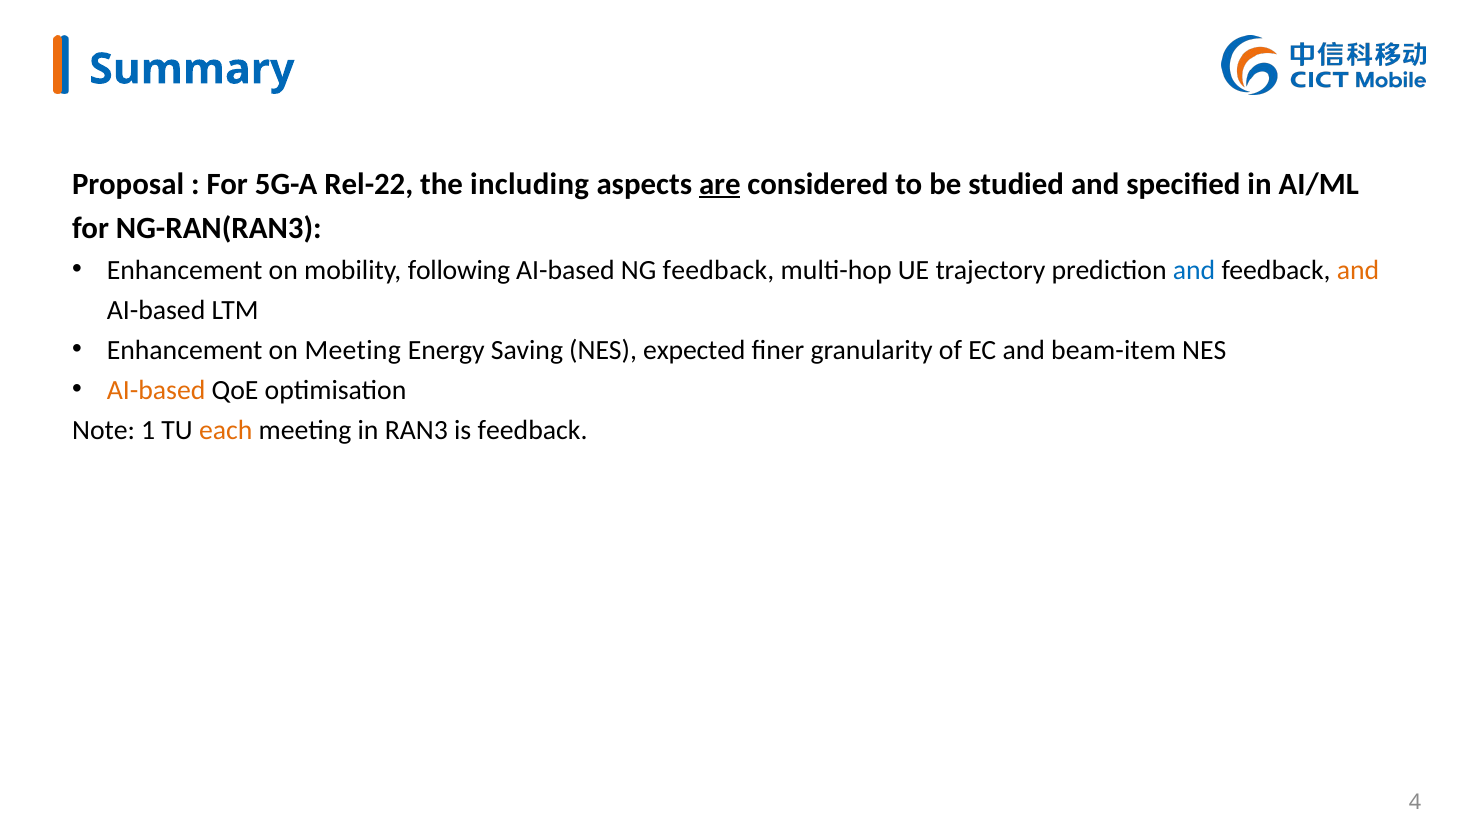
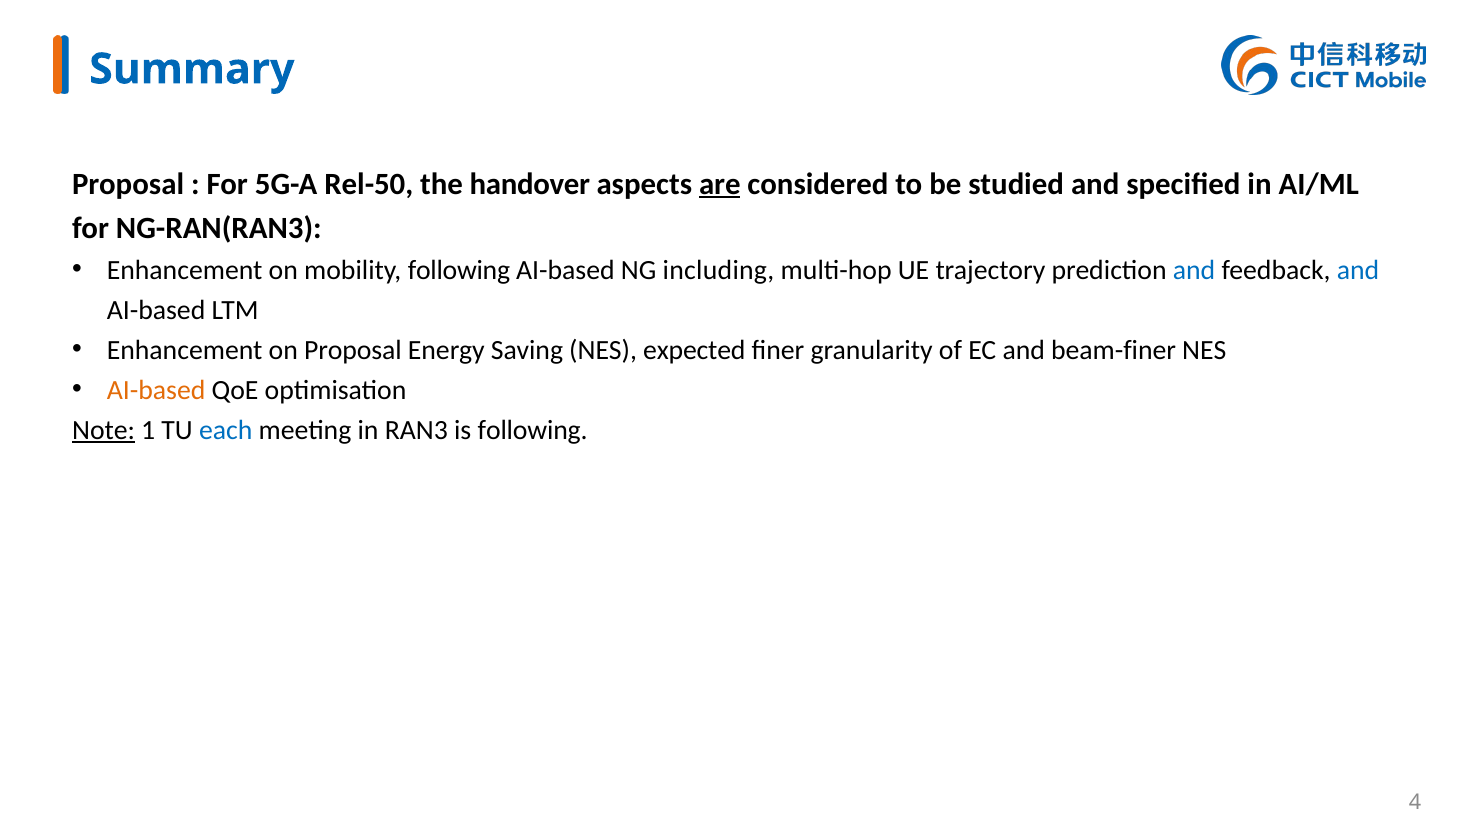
Rel-22: Rel-22 -> Rel-50 (369, 184)
including: including -> handover (530, 184)
NG feedback: feedback -> including (718, 270)
and colour: orange -> blue (1358, 270)
on Meeting: Meeting -> Proposal (353, 350)
beam-item: beam-item -> beam-finer (1114, 350)
Note underline: none -> present (104, 430)
each colour: orange -> blue (226, 430)
is feedback: feedback -> following (533, 430)
